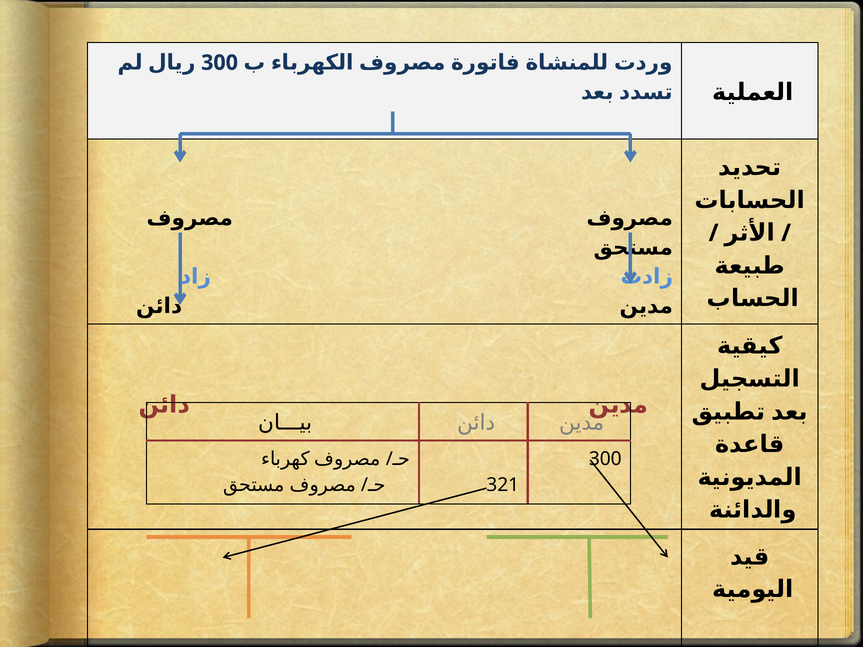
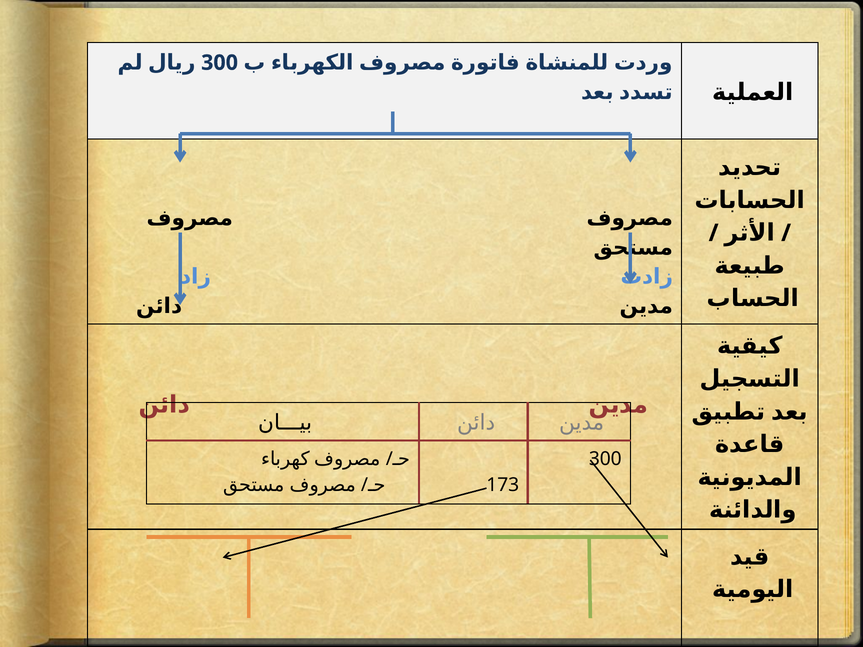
321: 321 -> 173 (503, 485)
